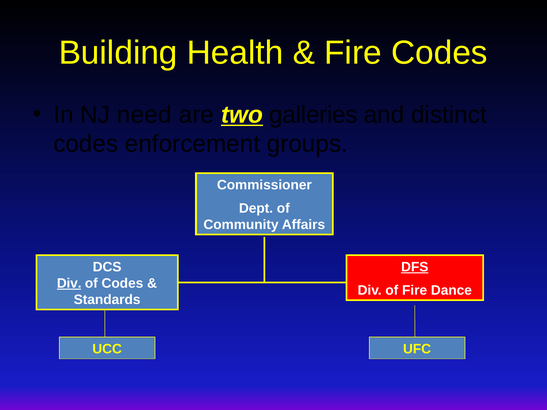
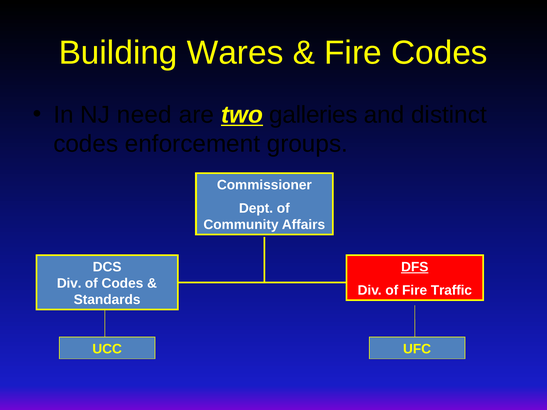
Health: Health -> Wares (235, 53)
Div underline: present -> none (69, 284)
Dance: Dance -> Traffic (451, 290)
